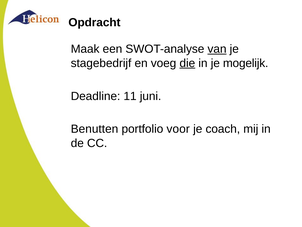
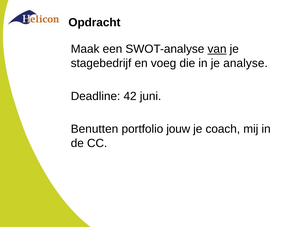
die underline: present -> none (187, 63)
mogelijk: mogelijk -> analyse (246, 63)
11: 11 -> 42 (130, 96)
voor: voor -> jouw (178, 129)
